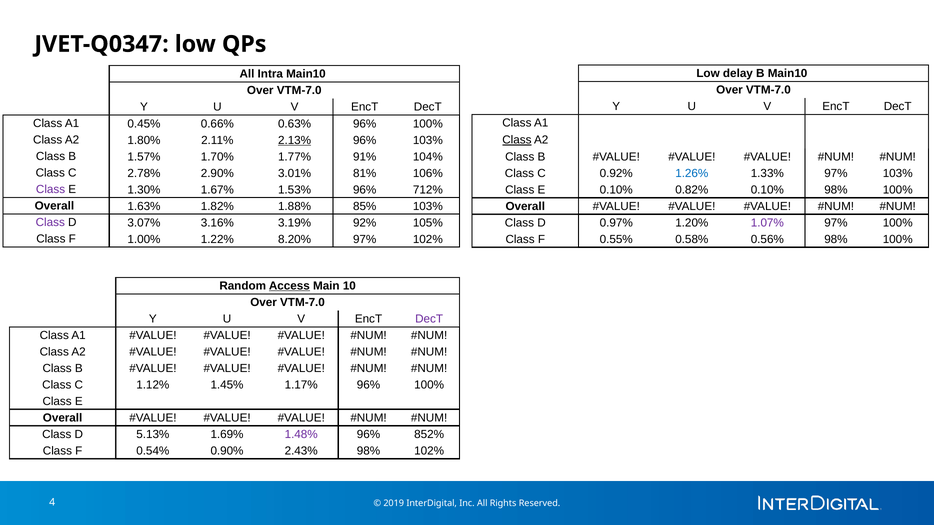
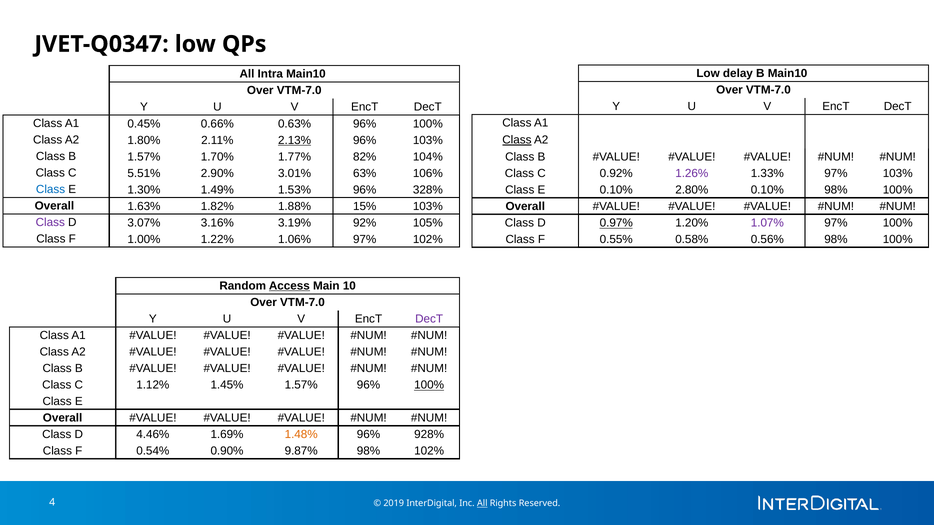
91%: 91% -> 82% (365, 157)
2.78%: 2.78% -> 5.51% (144, 173)
81%: 81% -> 63% (365, 173)
1.26% colour: blue -> purple (692, 174)
Class colour: purple -> blue (51, 190)
1.67%: 1.67% -> 1.49% (217, 190)
712%: 712% -> 328% (428, 190)
0.82%: 0.82% -> 2.80% (692, 190)
85%: 85% -> 15% (365, 206)
0.97% underline: none -> present (616, 223)
8.20%: 8.20% -> 1.06% (295, 239)
1.45% 1.17%: 1.17% -> 1.57% (301, 385)
100% underline: none -> present (429, 385)
5.13%: 5.13% -> 4.46% (153, 435)
1.48% colour: purple -> orange (301, 435)
852%: 852% -> 928% (429, 435)
2.43%: 2.43% -> 9.87% (301, 451)
All underline: none -> present (482, 504)
